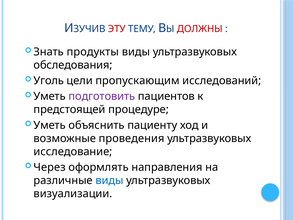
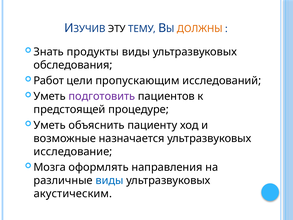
ЭТУ colour: red -> black (117, 29)
ДОЛЖНЫ colour: red -> orange (200, 29)
Уголь: Уголь -> Работ (49, 81)
проведения: проведения -> назначается (132, 138)
Через: Через -> Мозга (50, 167)
визуализации: визуализации -> акустическим (73, 194)
